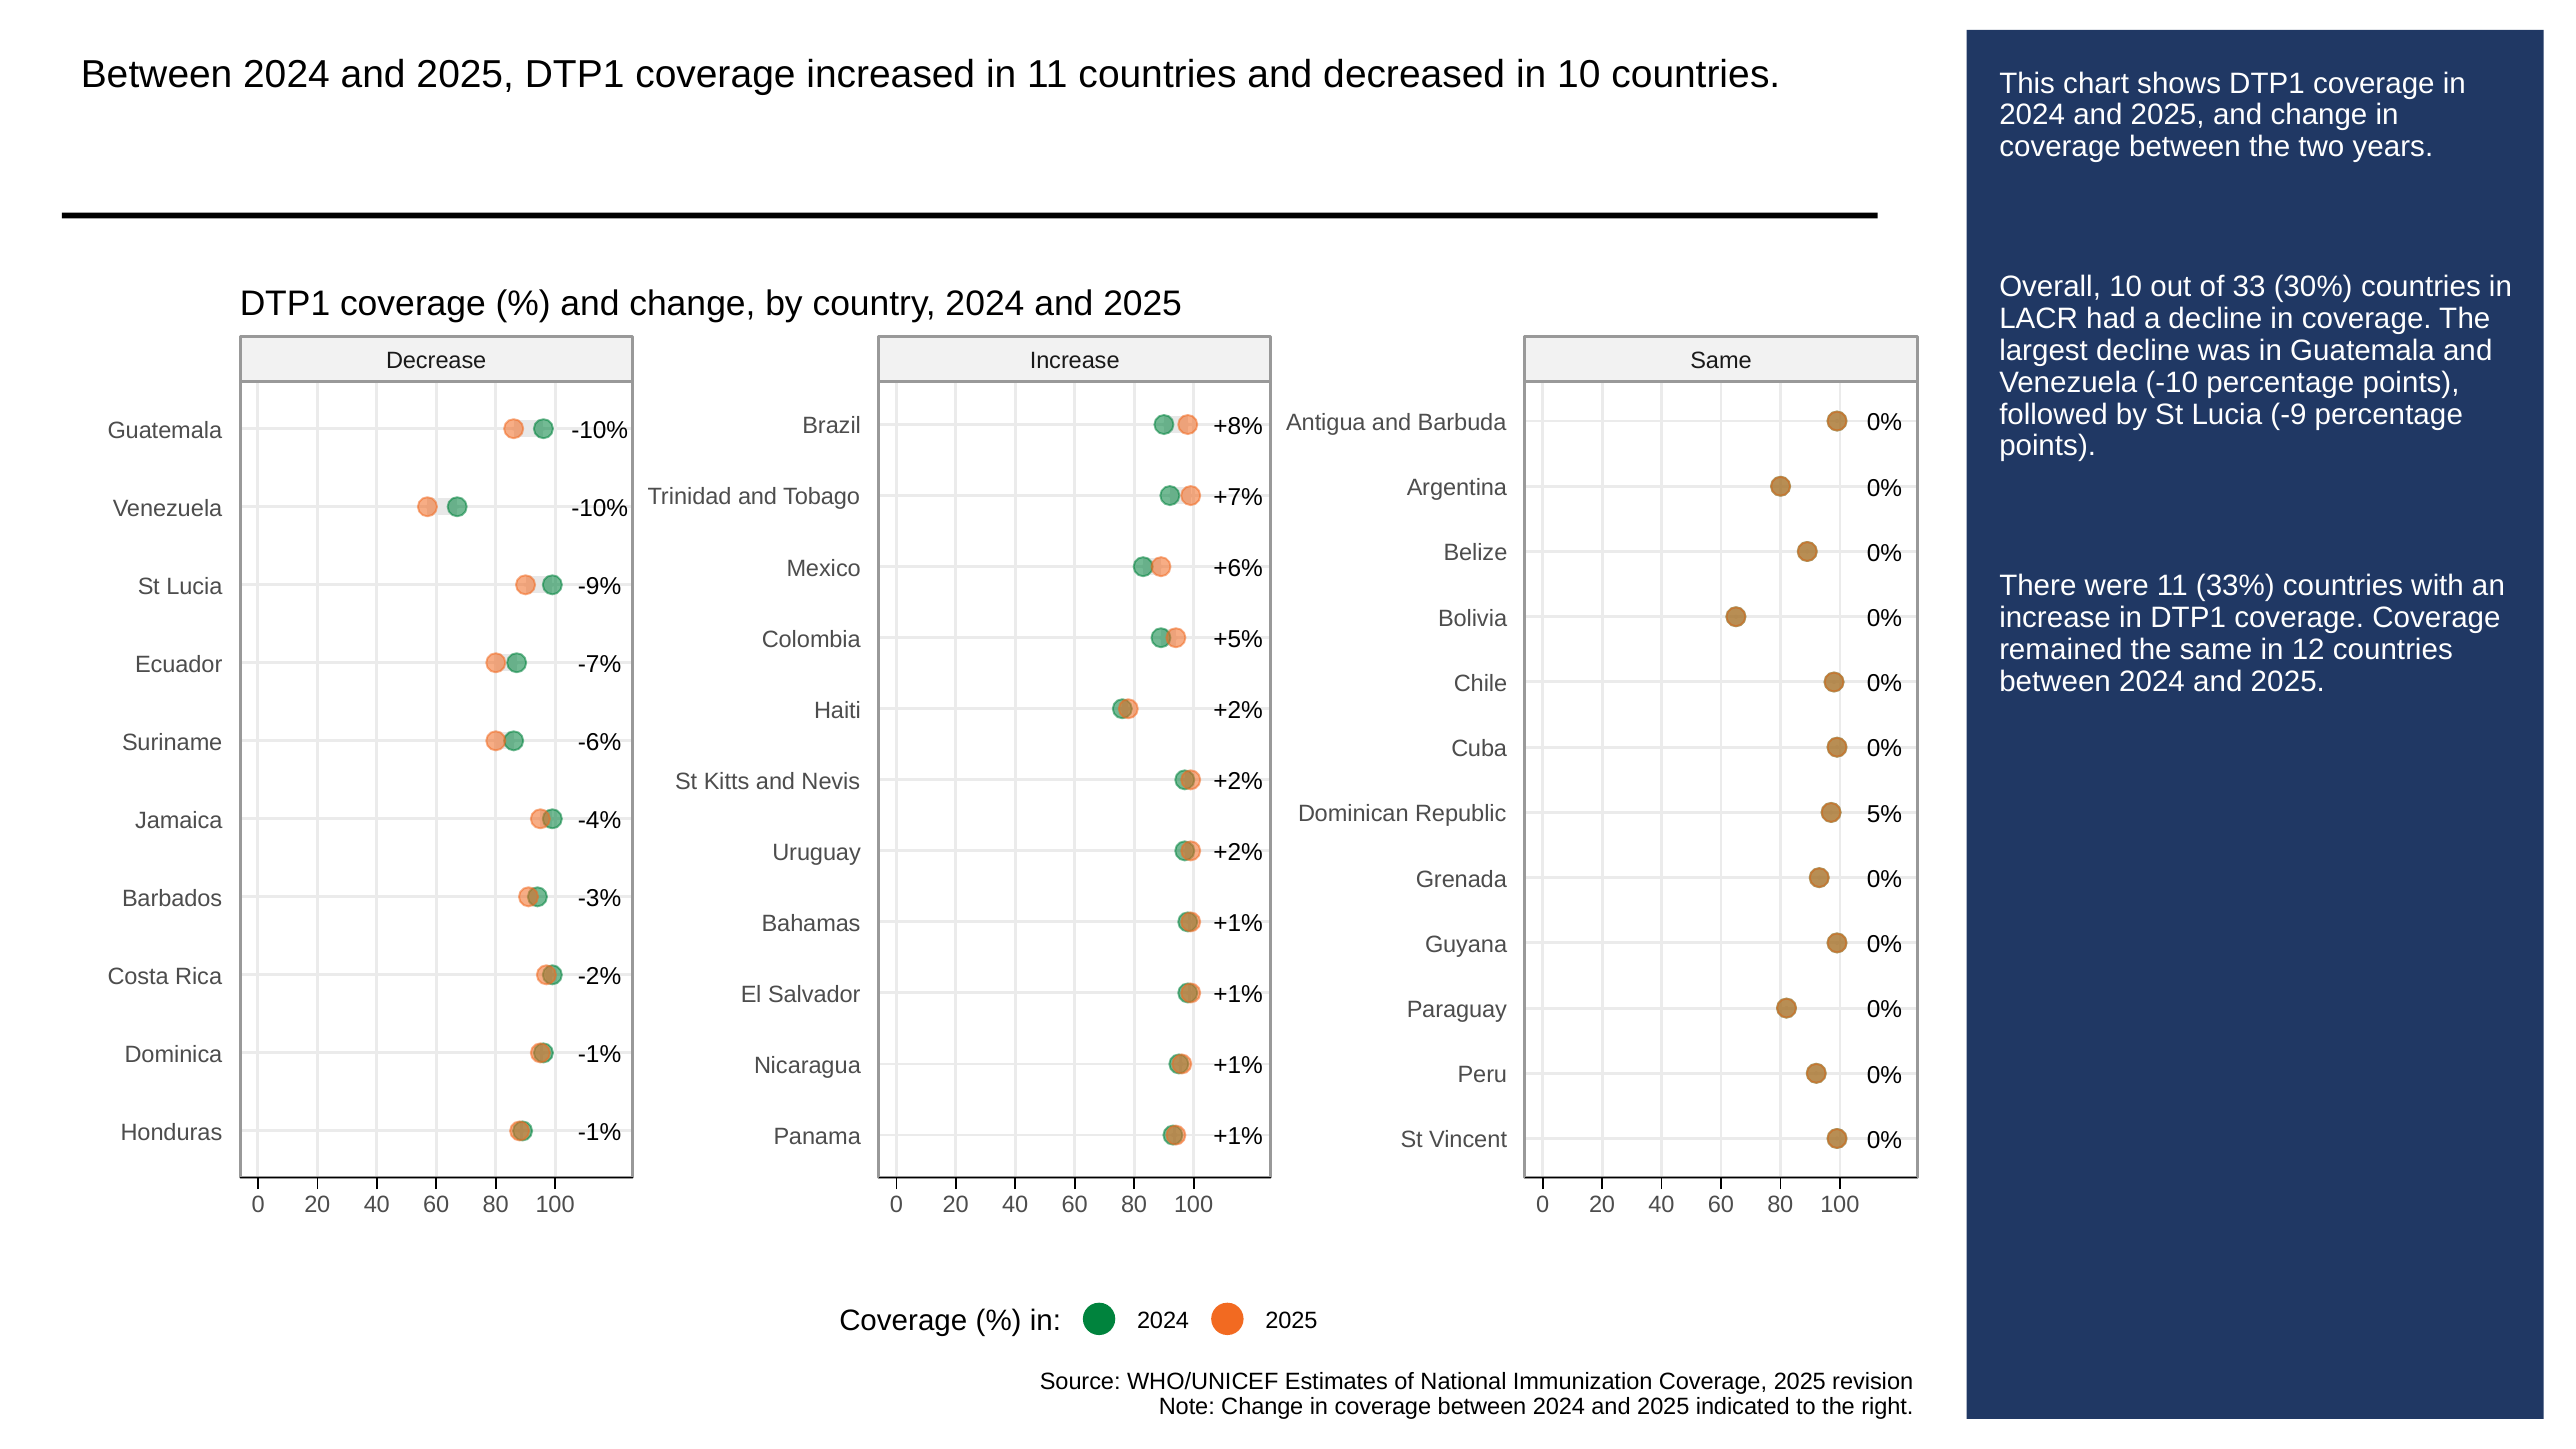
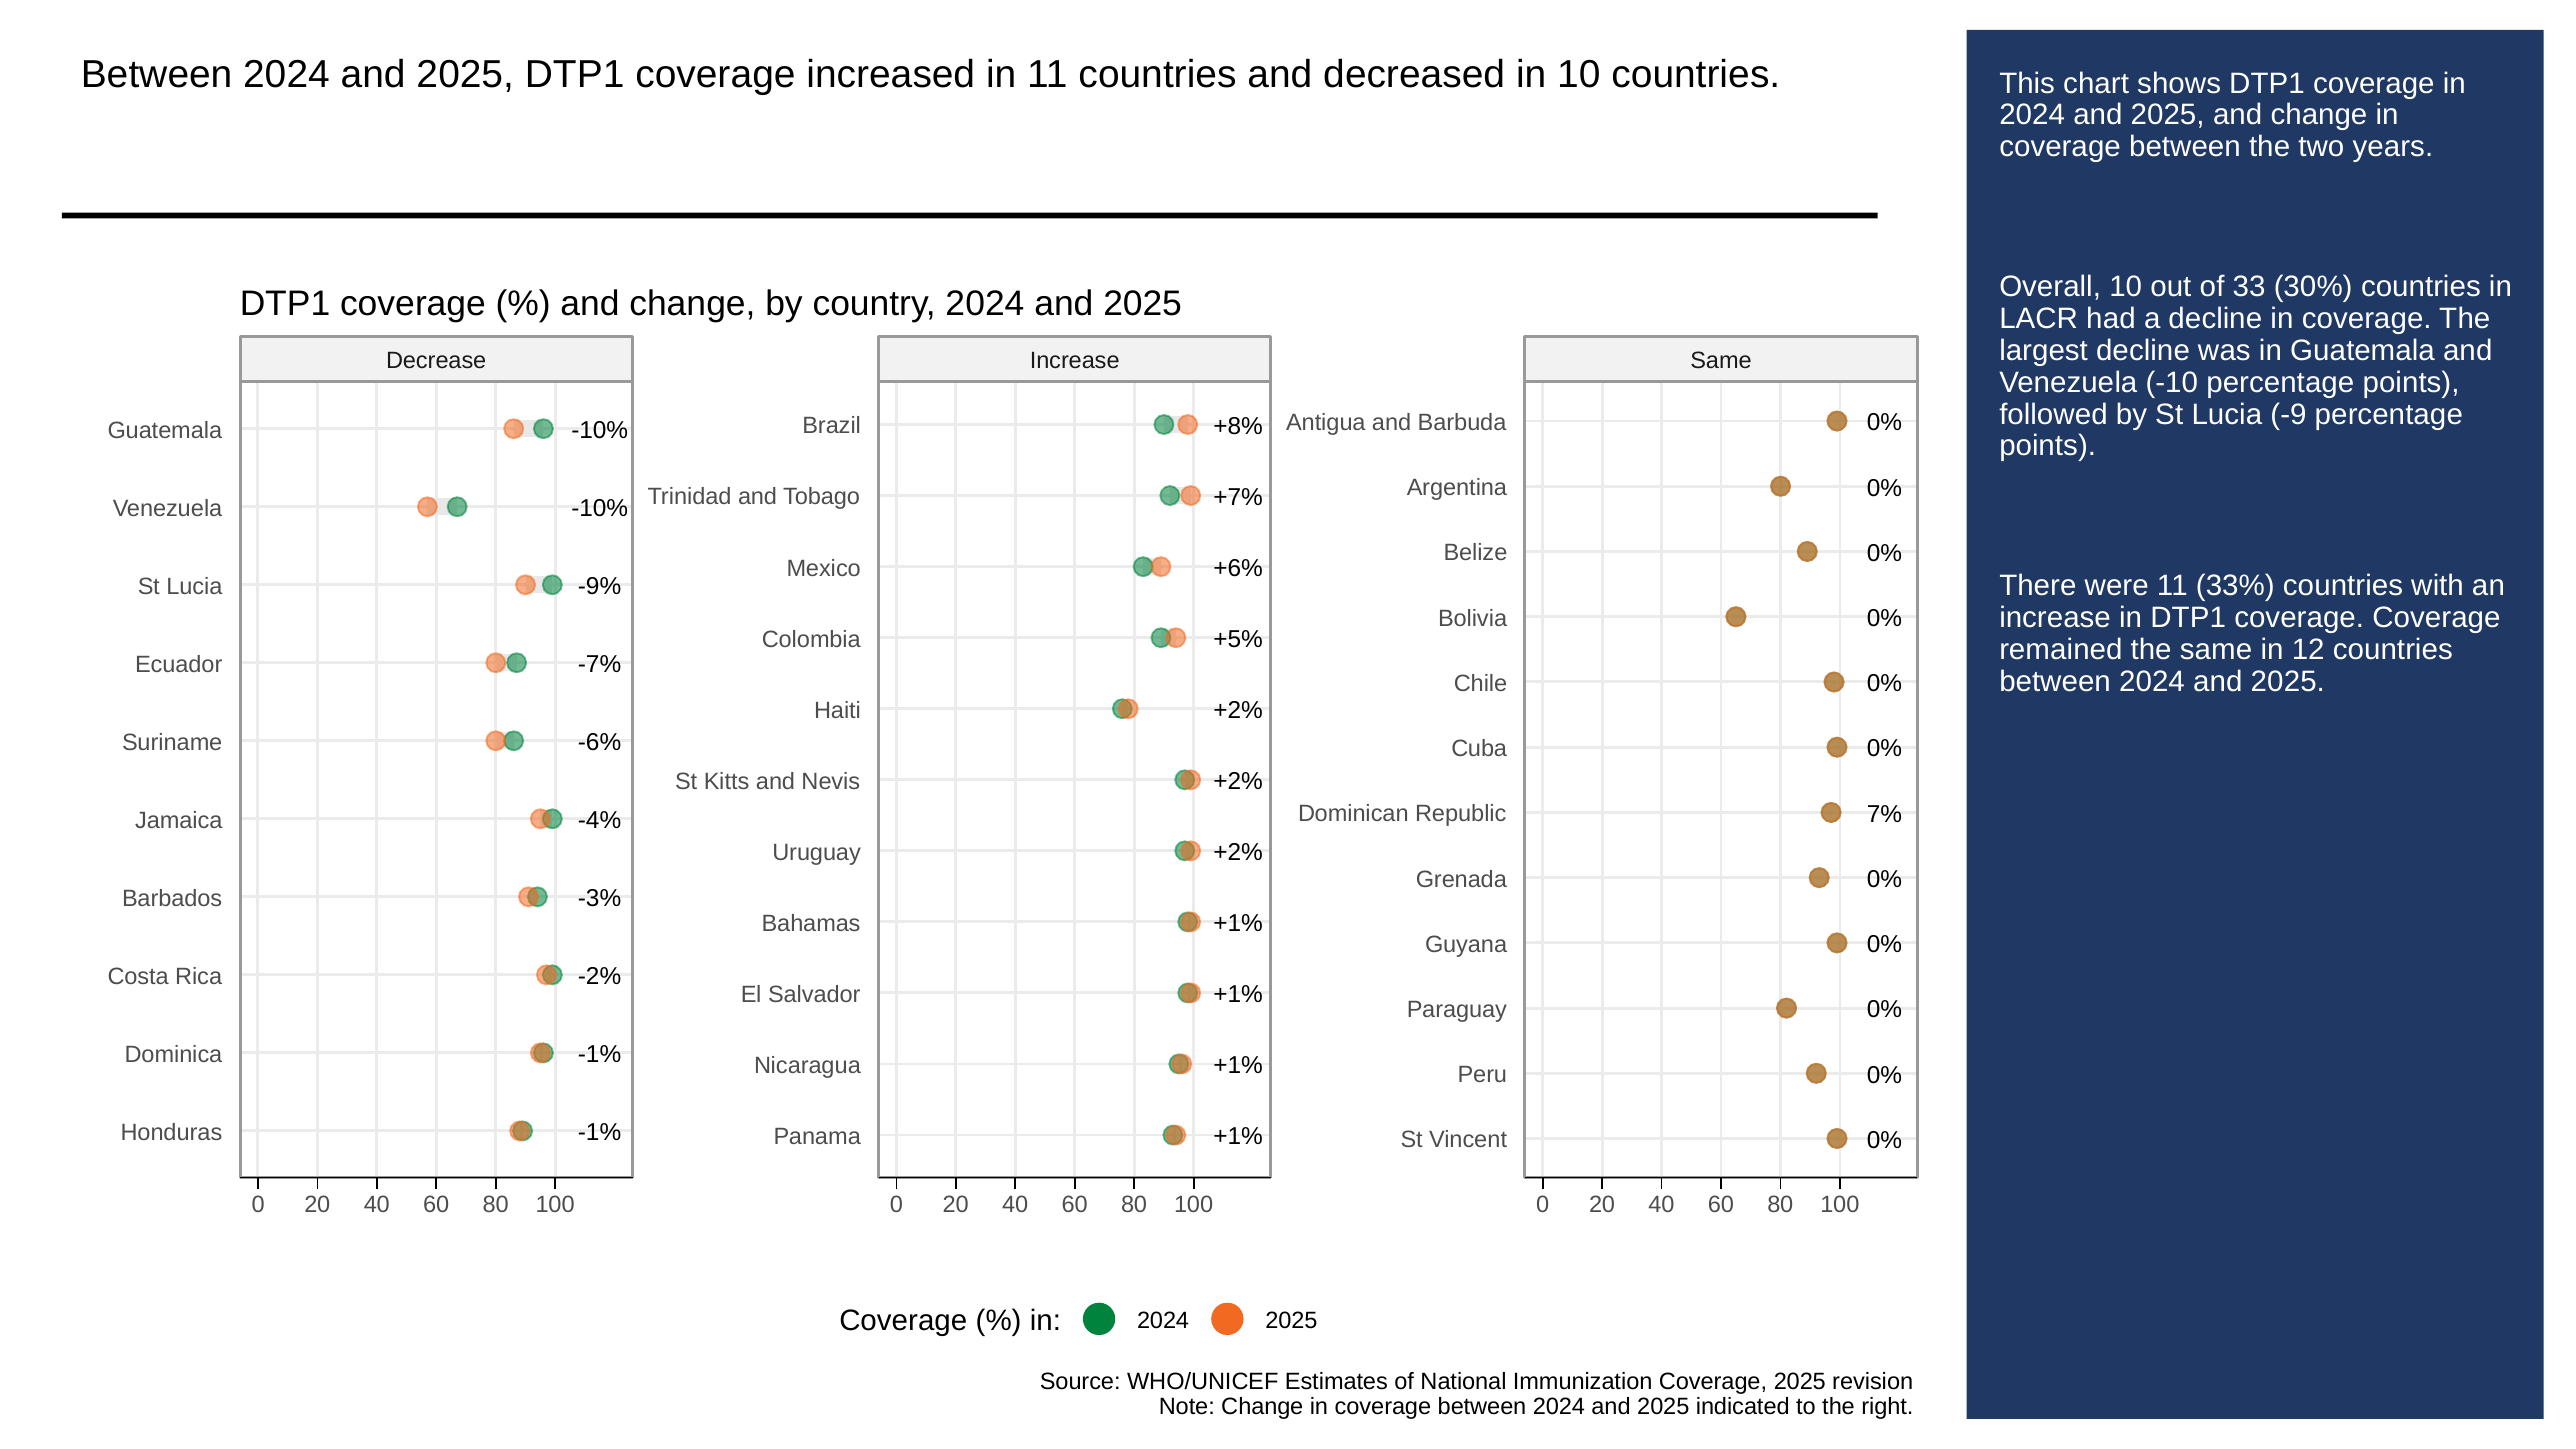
5%: 5% -> 7% (1885, 814)
